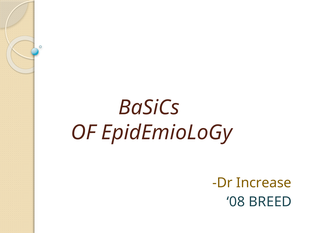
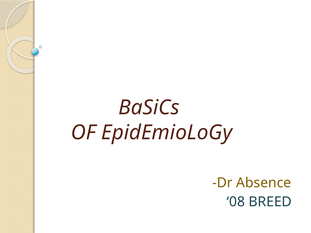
Increase: Increase -> Absence (264, 183)
